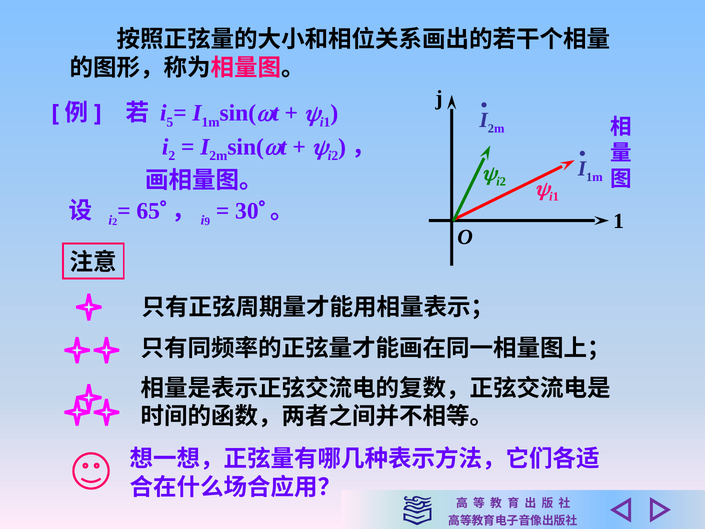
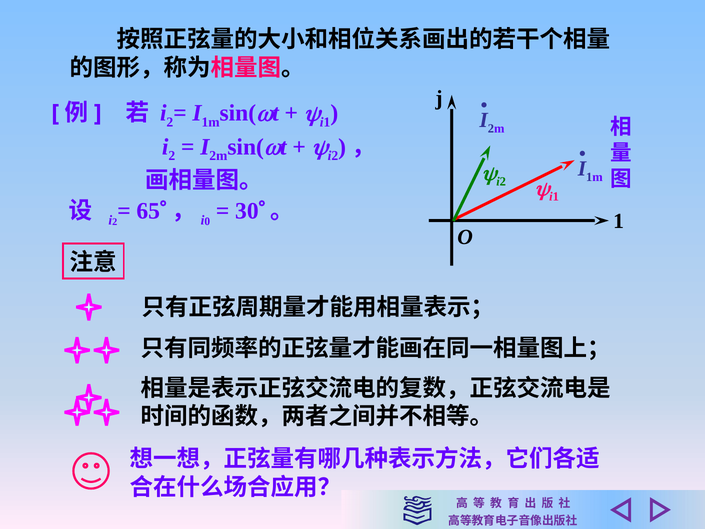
5: 5 -> 2 (170, 122)
9: 9 -> 0 (207, 222)
